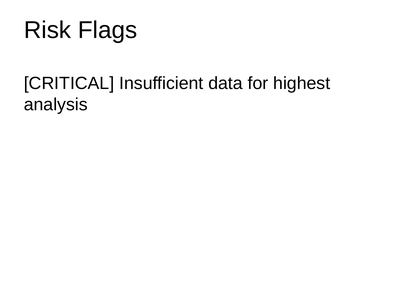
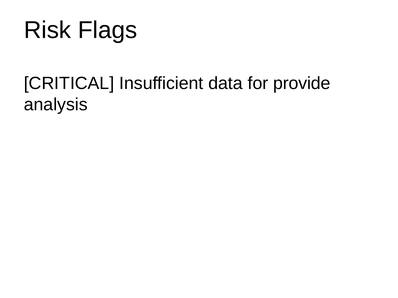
highest: highest -> provide (302, 83)
